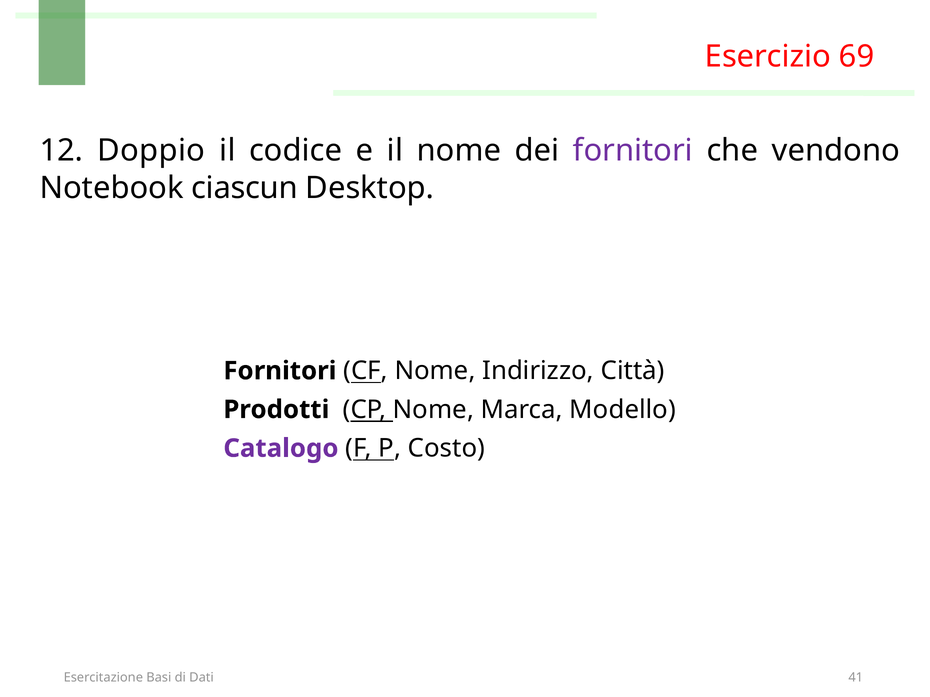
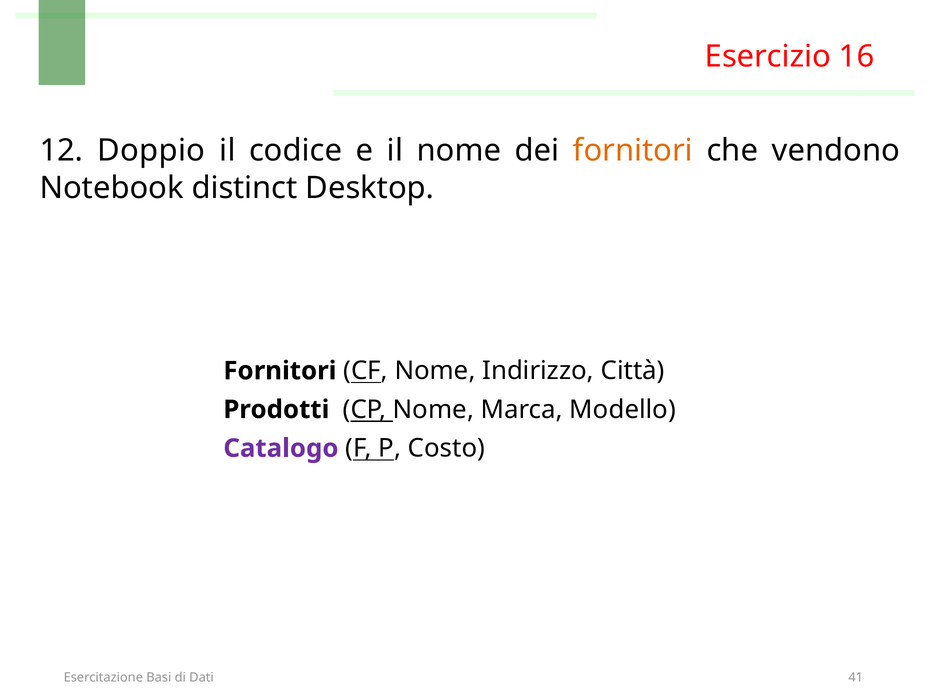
69: 69 -> 16 (857, 56)
fornitori colour: purple -> orange (633, 151)
ciascun: ciascun -> distinct (245, 188)
